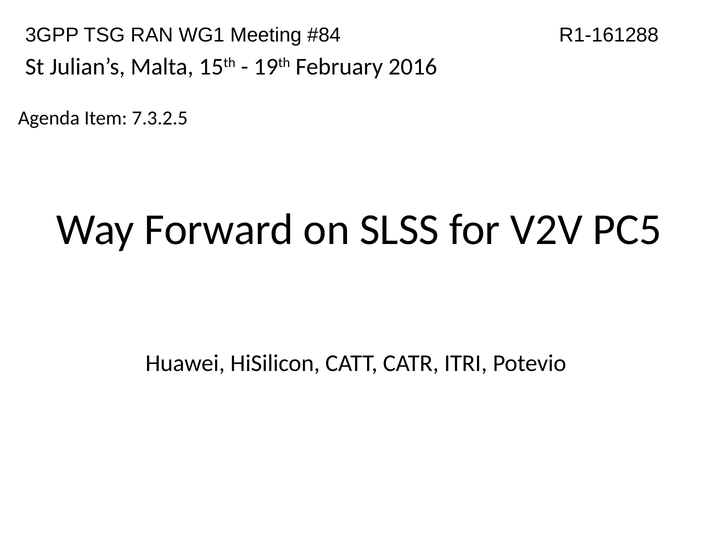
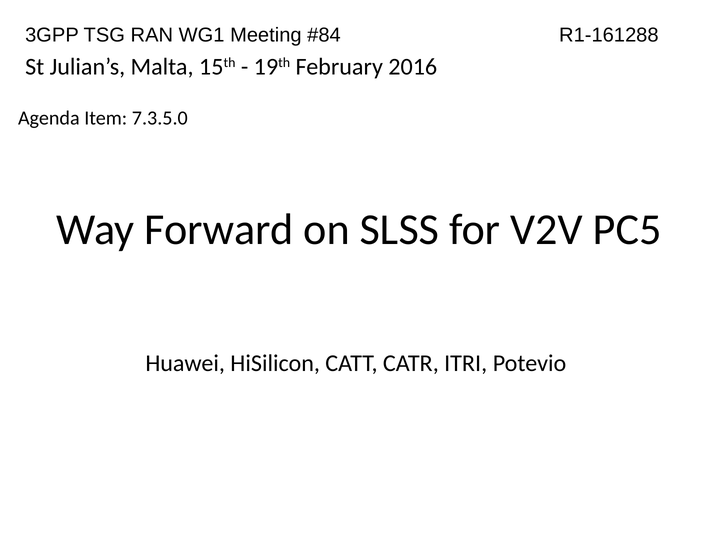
7.3.2.5: 7.3.2.5 -> 7.3.5.0 (160, 118)
